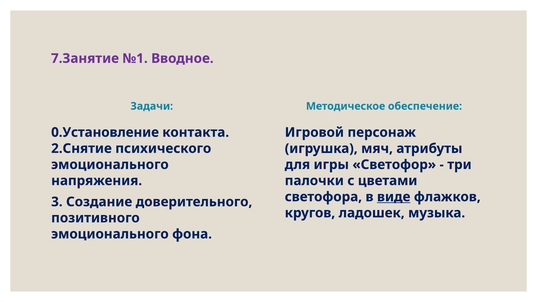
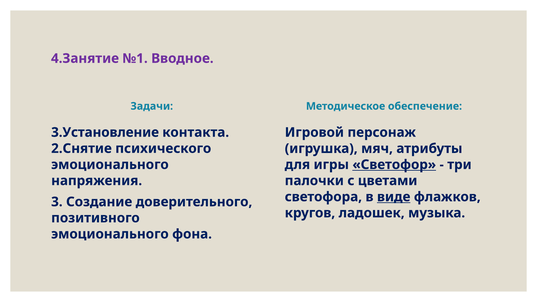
7.Занятие: 7.Занятие -> 4.Занятие (85, 58)
0.Установление: 0.Установление -> 3.Установление (105, 132)
Светофор underline: none -> present (394, 165)
